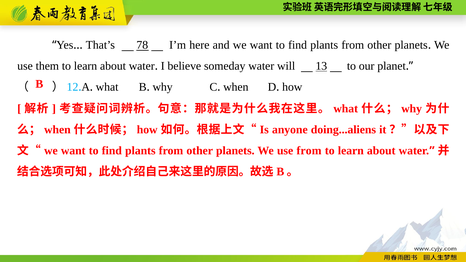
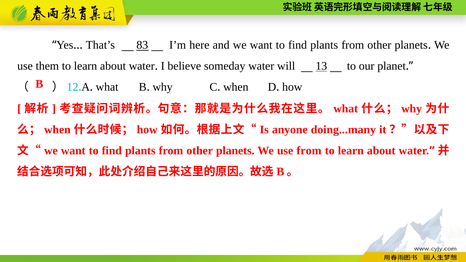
78: 78 -> 83 (142, 45)
doing...aliens: doing...aliens -> doing...many (343, 130)
